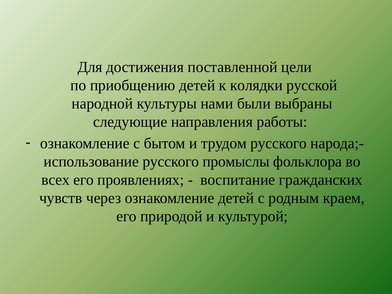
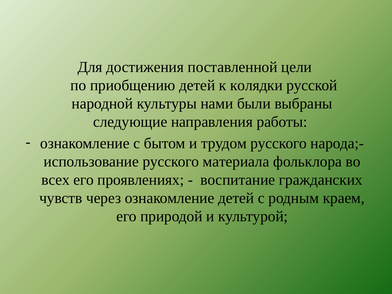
промыслы: промыслы -> материала (236, 161)
